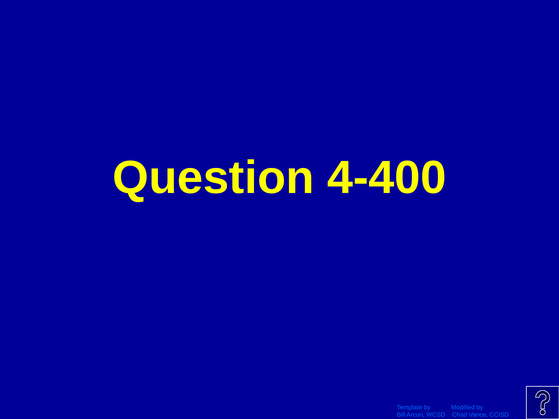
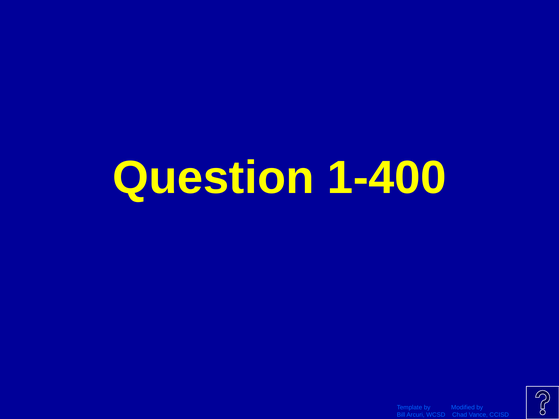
4-400: 4-400 -> 1-400 (387, 178)
